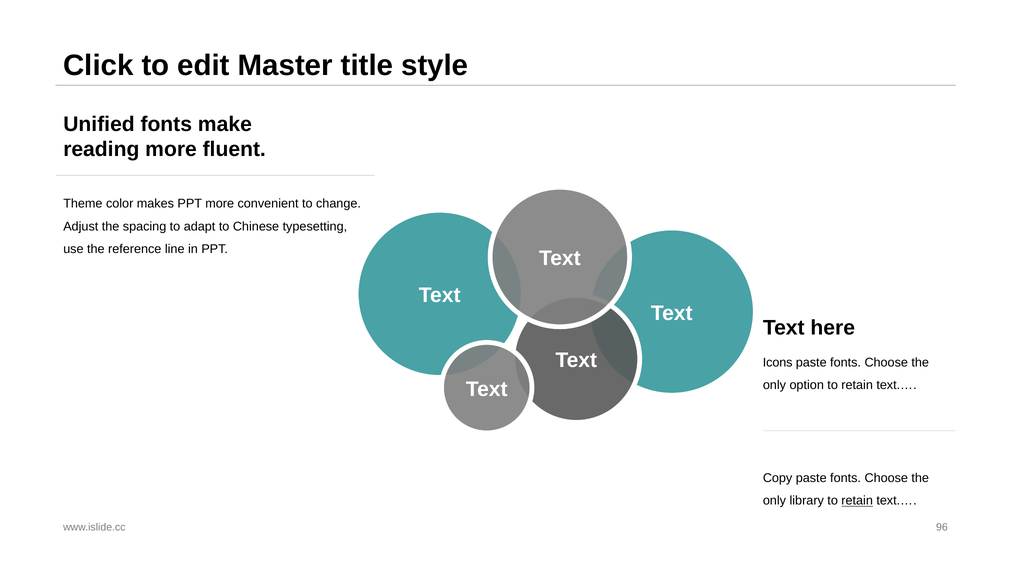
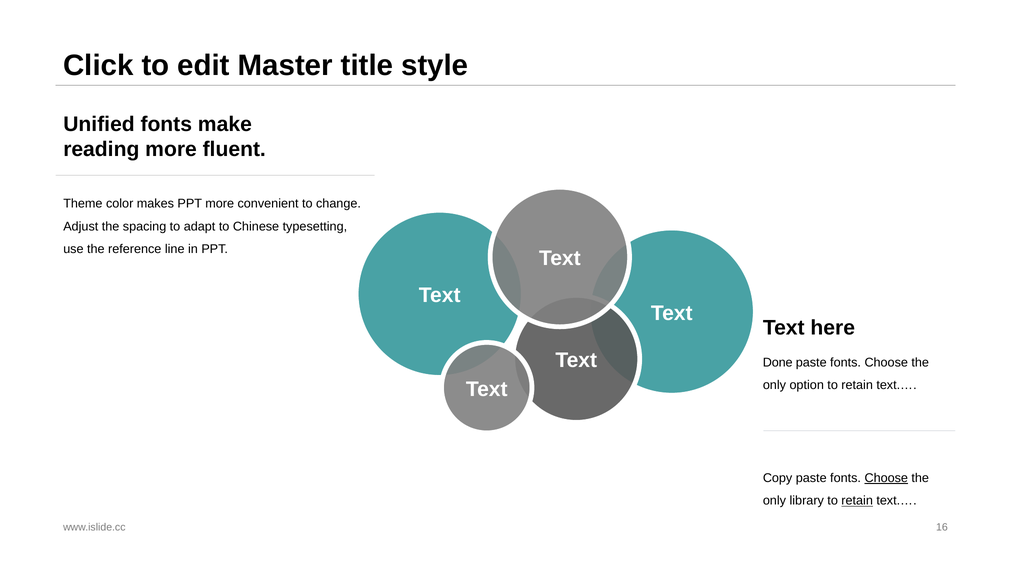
Icons: Icons -> Done (778, 362)
Choose underline: none -> present (886, 478)
96: 96 -> 16 (942, 527)
